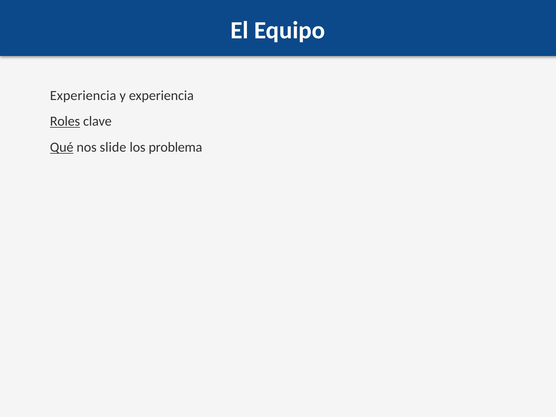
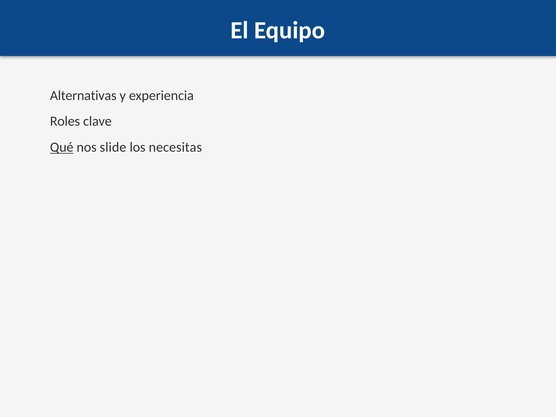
Experiencia: Experiencia -> Alternativas (83, 95)
Roles underline: present -> none (65, 121)
problema: problema -> necesitas (175, 147)
